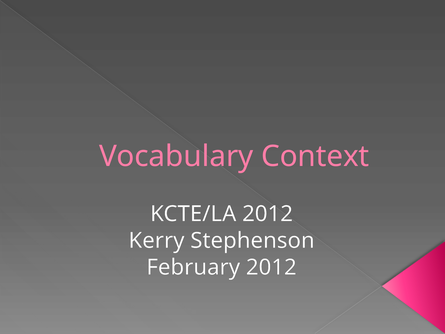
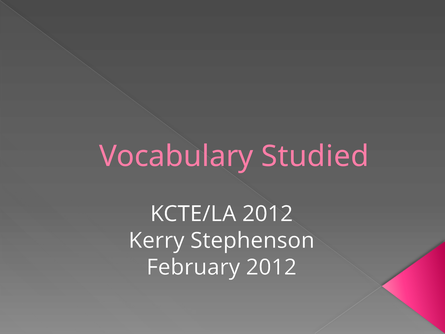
Context: Context -> Studied (315, 156)
